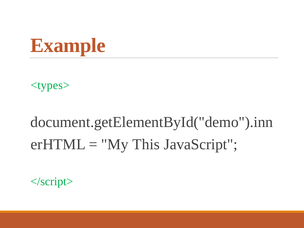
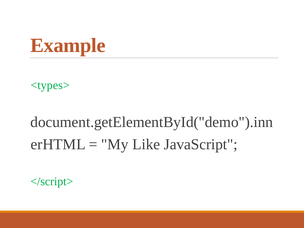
This: This -> Like (146, 144)
